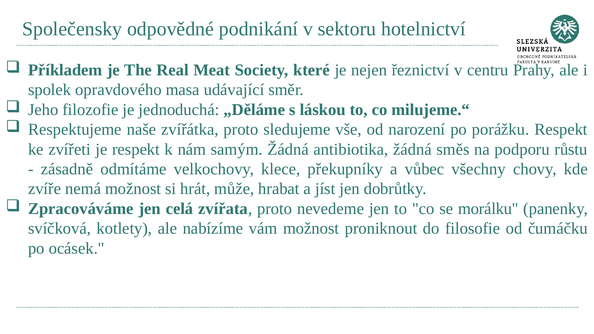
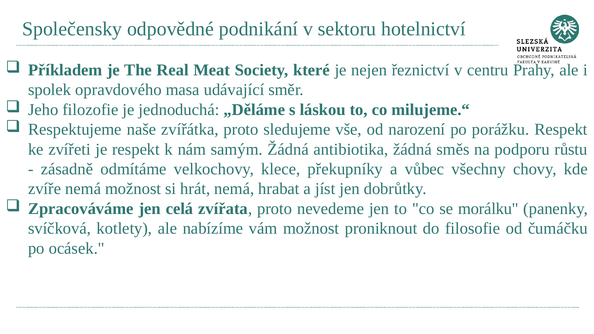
hrát může: může -> nemá (234, 189)
